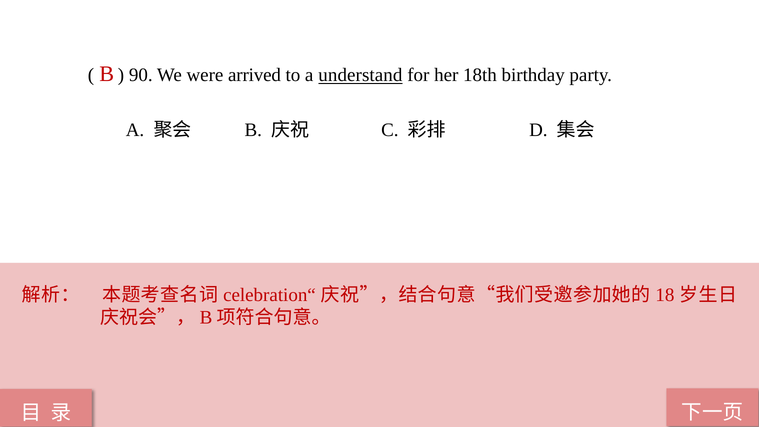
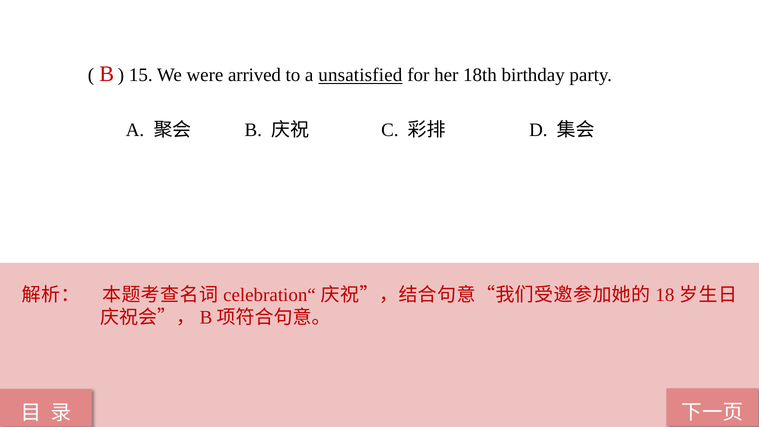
90: 90 -> 15 (141, 75)
understand: understand -> unsatisfied (360, 75)
